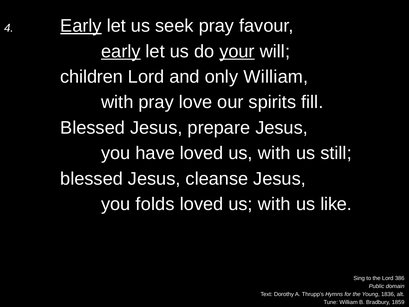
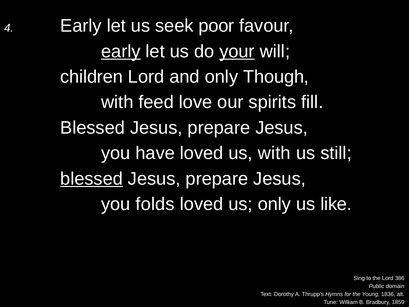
Early underline: present -> none (81, 26)
seek pray: pray -> poor (216, 26)
only William: William -> Though (276, 77)
with pray: pray -> feed (156, 102)
blessed underline: none -> present (92, 179)
cleanse: cleanse -> prepare (217, 179)
with: with -> only (274, 204)
